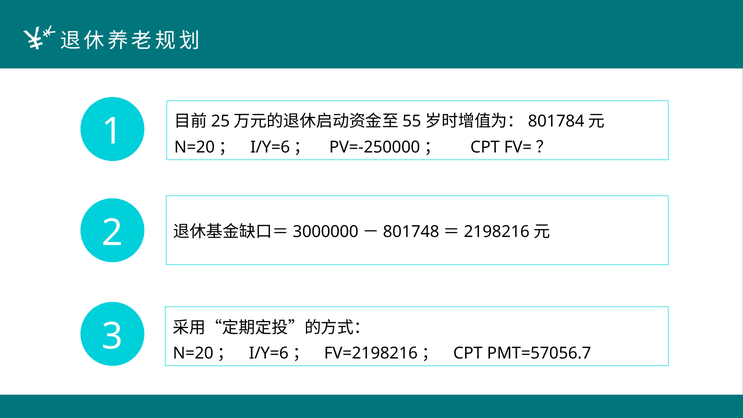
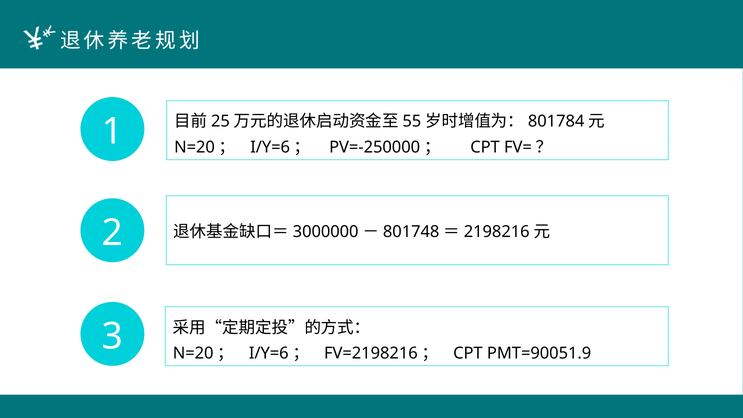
PMT=57056.7: PMT=57056.7 -> PMT=90051.9 (539, 353)
